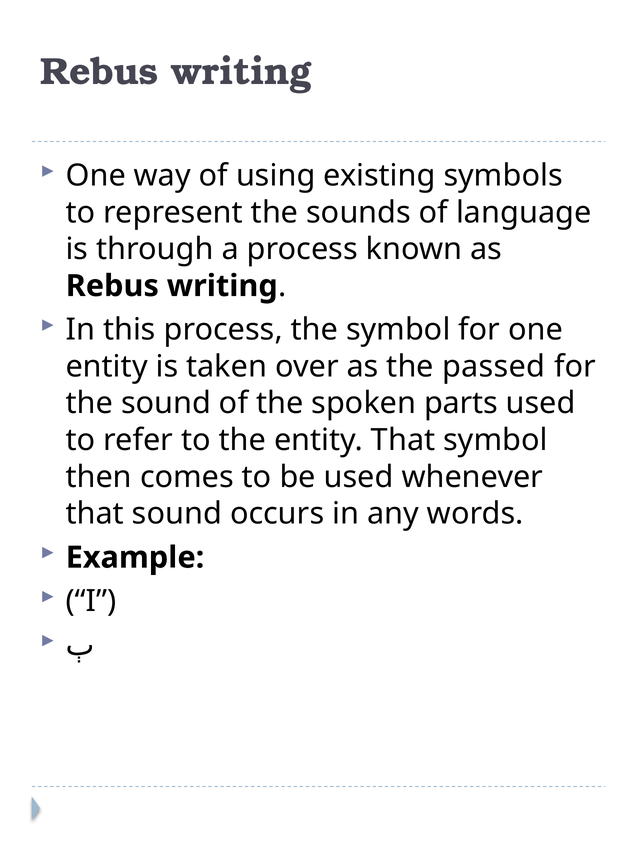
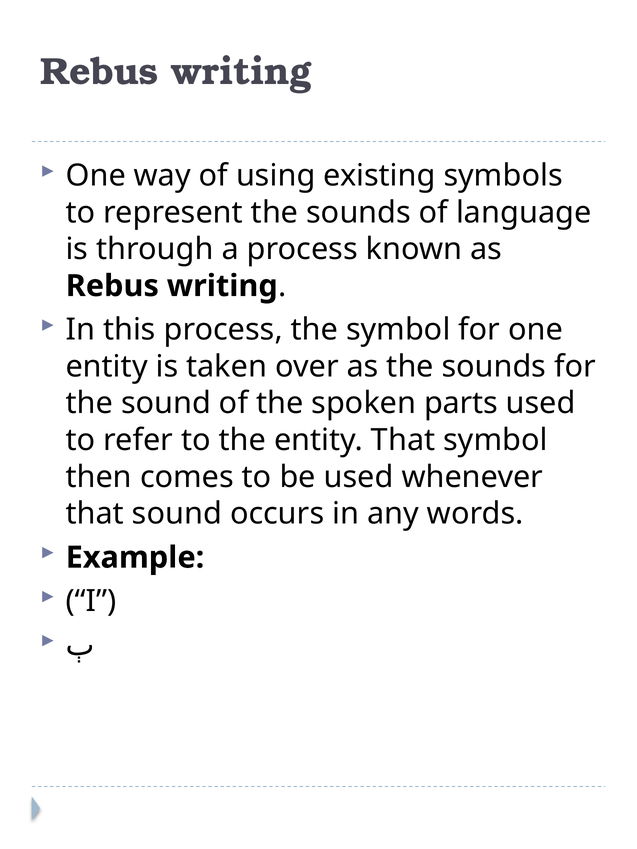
as the passed: passed -> sounds (494, 367)
